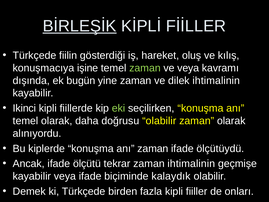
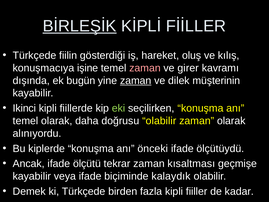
zaman colour: light green -> pink (145, 68)
ve veya: veya -> girer (188, 68)
zaman underline: none -> present (136, 80)
dilek ihtimalinin: ihtimalinin -> müşterinin (216, 80)
anı zaman: zaman -> önceki (153, 148)
zaman ihtimalinin: ihtimalinin -> kısaltması (191, 164)
onları: onları -> kadar (239, 191)
